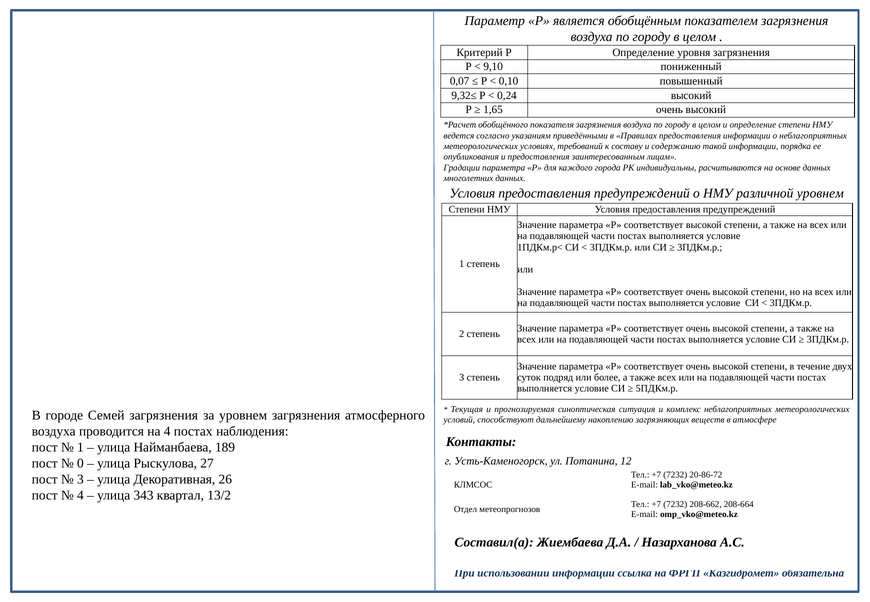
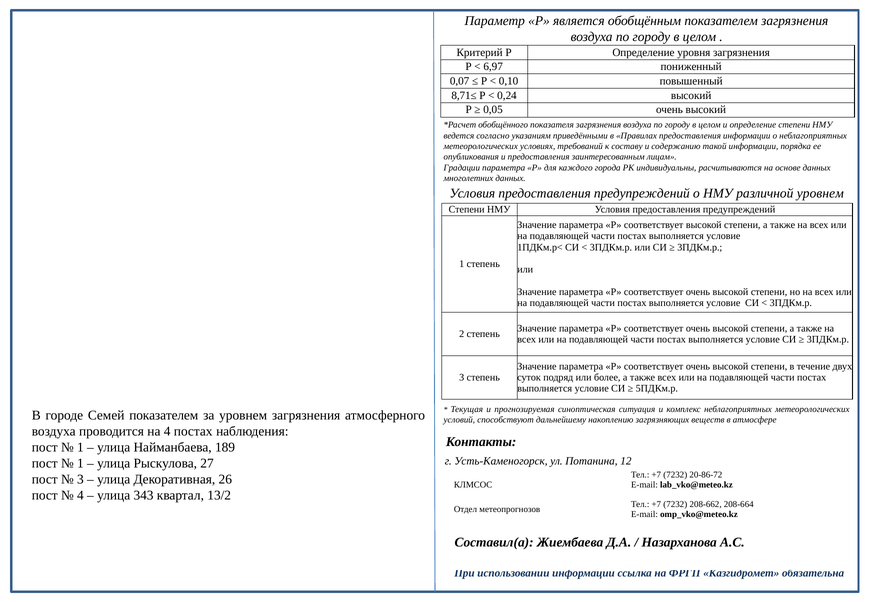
9,10: 9,10 -> 6,97 (493, 67)
9,32≤: 9,32≤ -> 8,71≤ (464, 95)
1,65: 1,65 -> 0,05 (493, 110)
Семей загрязнения: загрязнения -> показателем (164, 415)
0: 0 -> 1 (80, 464)
